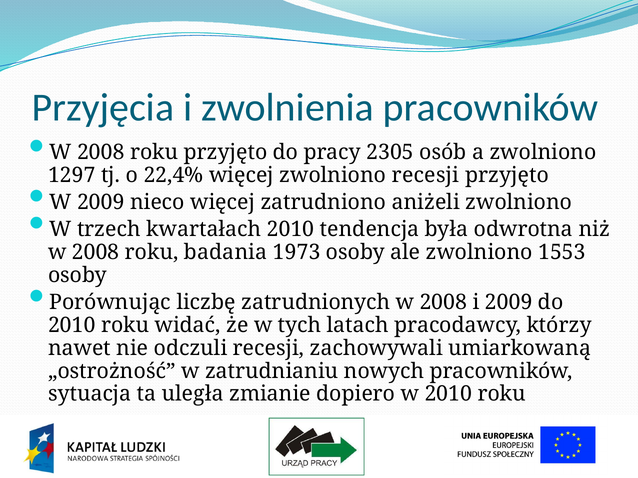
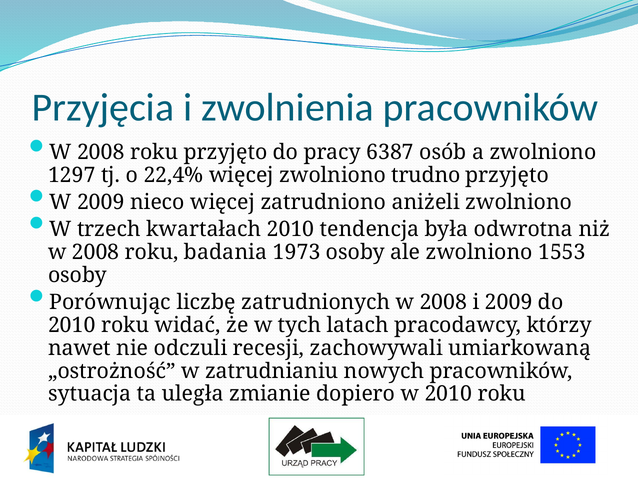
2305: 2305 -> 6387 (390, 152)
zwolniono recesji: recesji -> trudno (426, 175)
